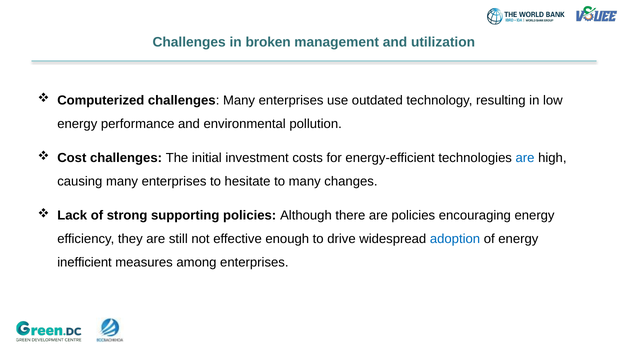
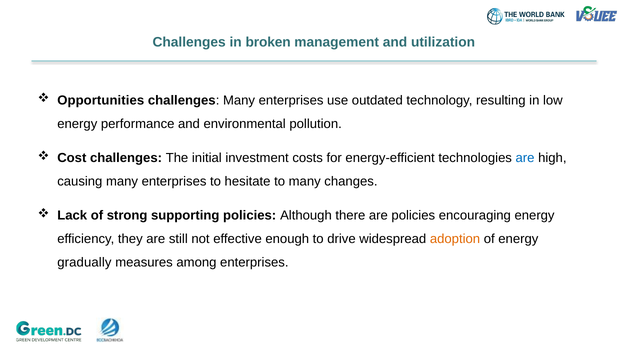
Computerized: Computerized -> Opportunities (101, 100)
adoption colour: blue -> orange (455, 239)
inefficient: inefficient -> gradually (84, 263)
